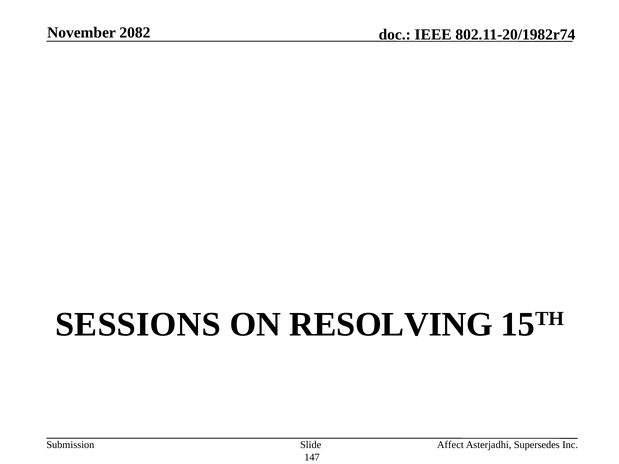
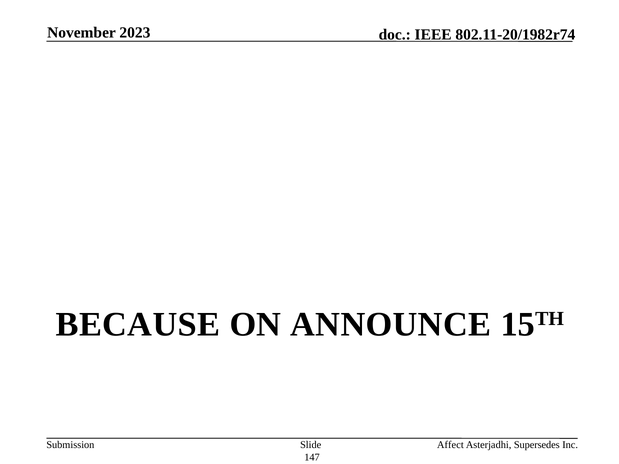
2082: 2082 -> 2023 (135, 33)
SESSIONS: SESSIONS -> BECAUSE (138, 324)
RESOLVING: RESOLVING -> ANNOUNCE (391, 324)
